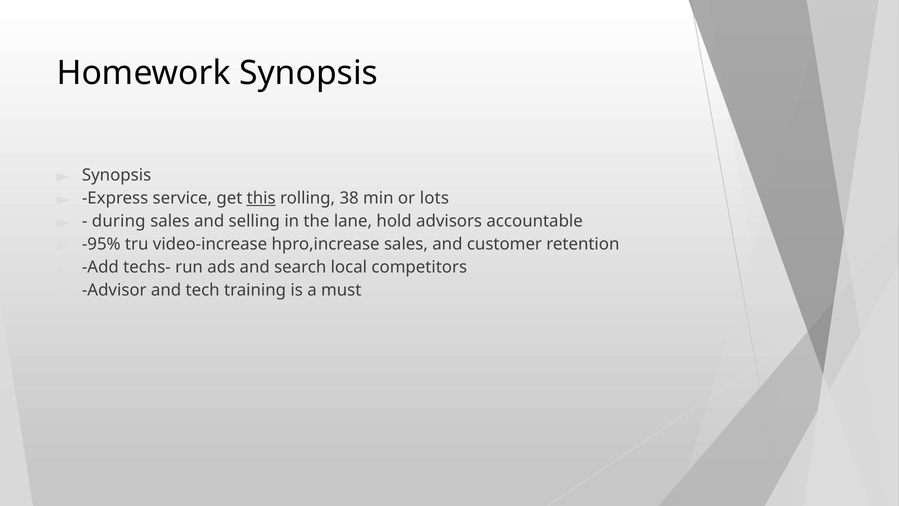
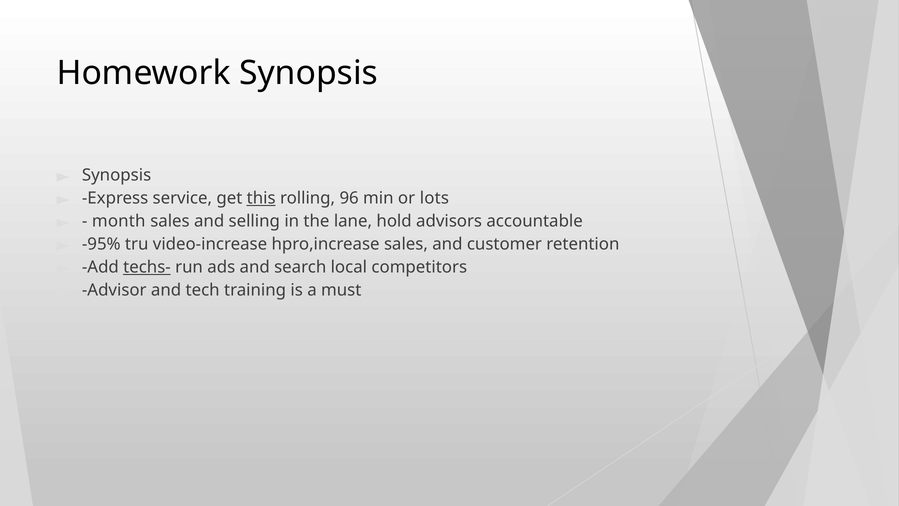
38: 38 -> 96 (349, 198)
during: during -> month (119, 221)
techs- underline: none -> present (147, 267)
